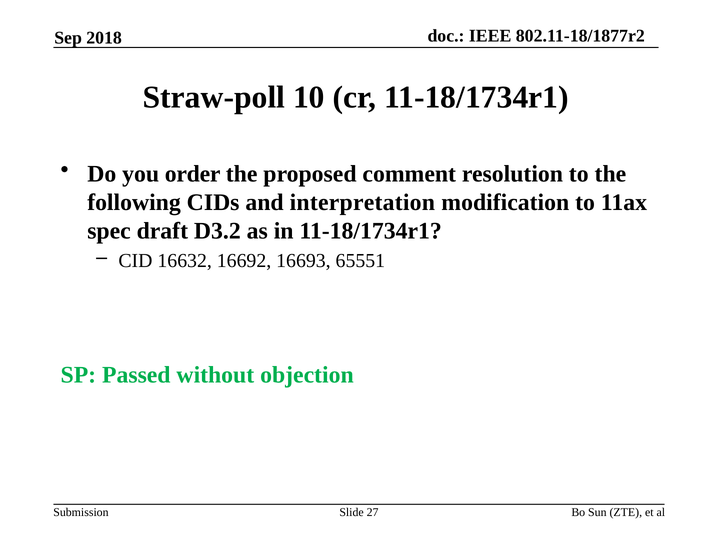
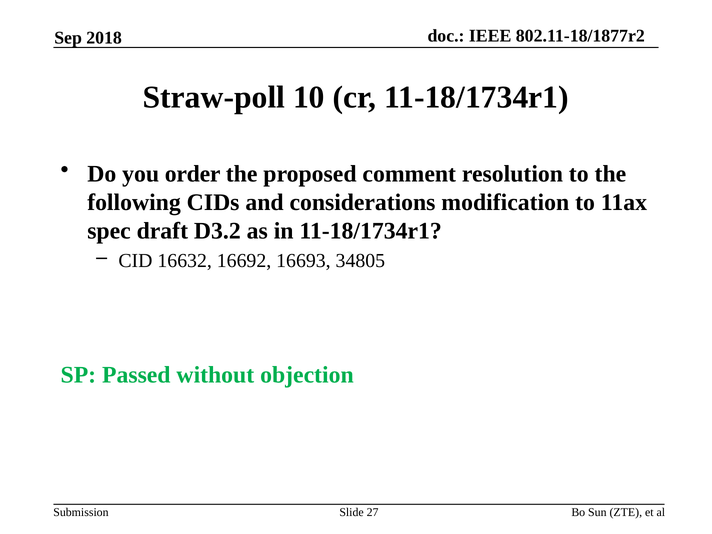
interpretation: interpretation -> considerations (363, 202)
65551: 65551 -> 34805 (360, 260)
